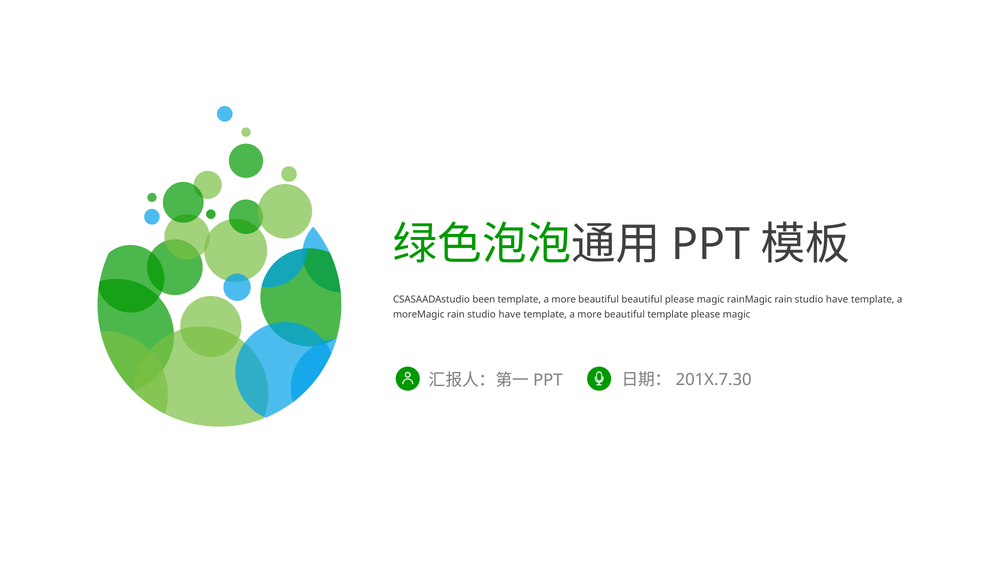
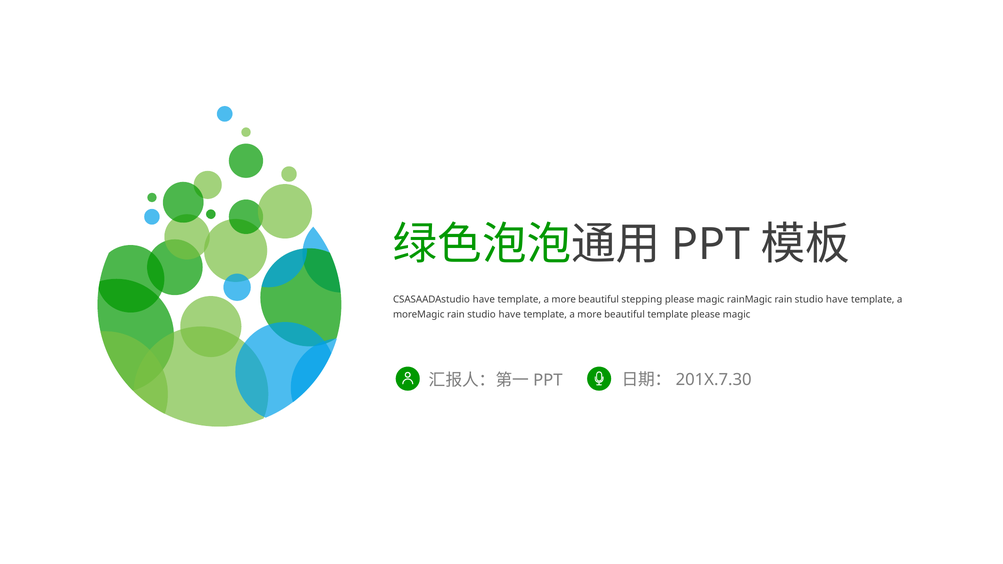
CSASAADAstudio been: been -> have (484, 300)
beautiful beautiful: beautiful -> stepping (642, 300)
